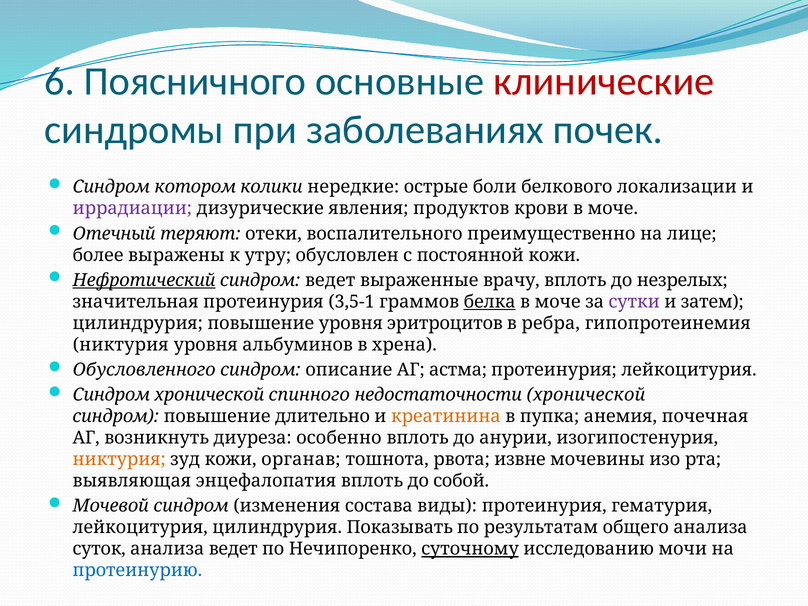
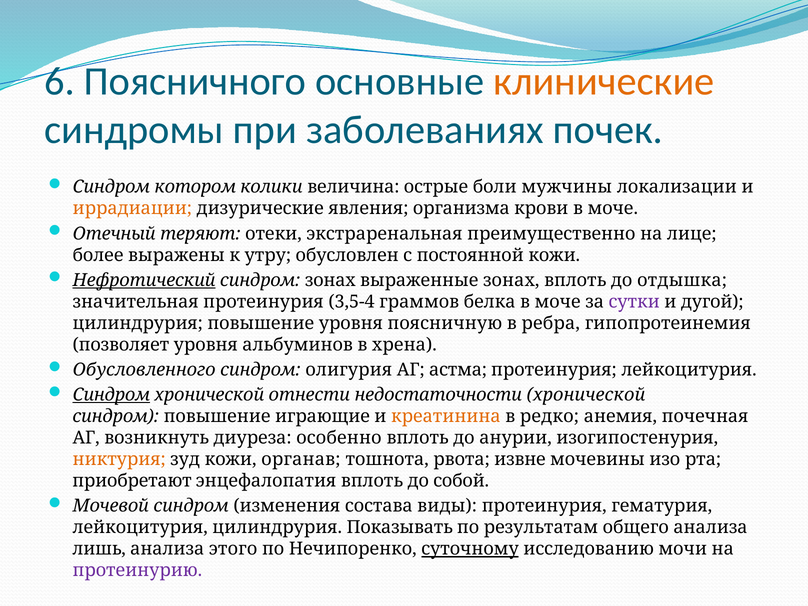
клинические colour: red -> orange (604, 82)
нередкие: нередкие -> величина (353, 187)
белкового: белкового -> мужчины (567, 187)
иррадиации colour: purple -> orange (132, 208)
продуктов: продуктов -> организма (461, 208)
воспалительного: воспалительного -> экстраренальная (384, 234)
синдром ведет: ведет -> зонах (330, 280)
выраженные врачу: врачу -> зонах (511, 280)
незрелых: незрелых -> отдышка (682, 280)
3,5-1: 3,5-1 -> 3,5-4 (352, 302)
белка underline: present -> none (490, 302)
затем: затем -> дугой (712, 302)
эритроцитов: эритроцитов -> поясничную (445, 323)
никтурия: никтурия -> позволяет (121, 345)
описание: описание -> олигурия (349, 370)
Синдром underline: none -> present (111, 395)
спинного: спинного -> отнести (309, 395)
длительно: длительно -> играющие (322, 416)
пупка: пупка -> редко (549, 416)
выявляющая: выявляющая -> приобретают (132, 481)
суток: суток -> лишь (99, 549)
анализа ведет: ведет -> этого (233, 549)
протеинурию colour: blue -> purple (137, 571)
